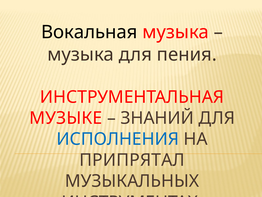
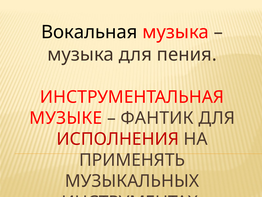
ЗНАНИЙ: ЗНАНИЙ -> ФАНТИК (157, 118)
ИСПОЛНЕНИЯ colour: blue -> red (118, 139)
ПРИПРЯТАЛ: ПРИПРЯТАЛ -> ПРИМЕНЯТЬ (132, 160)
